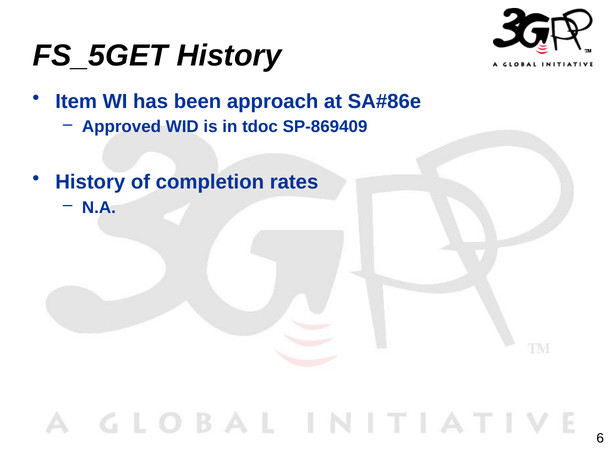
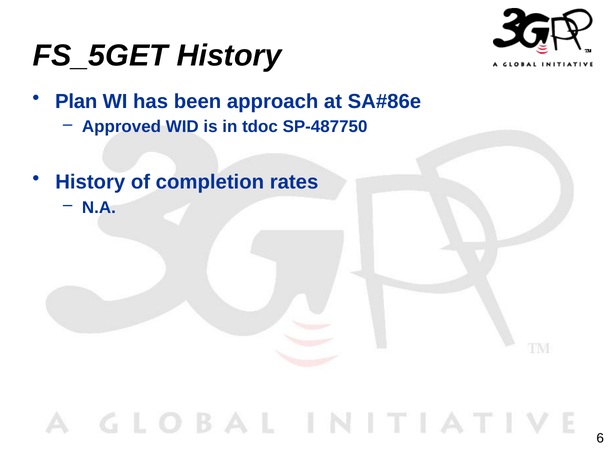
Item: Item -> Plan (76, 101)
SP-869409: SP-869409 -> SP-487750 (325, 127)
